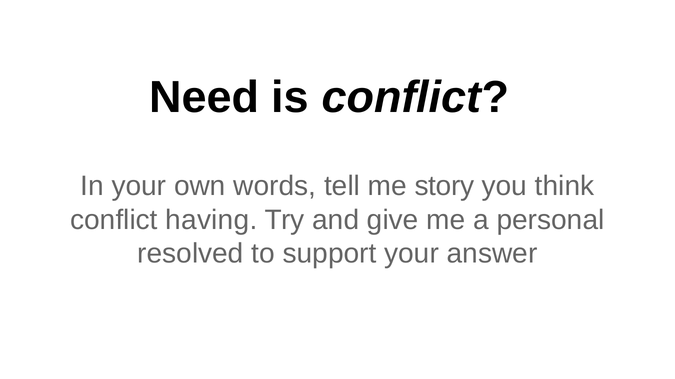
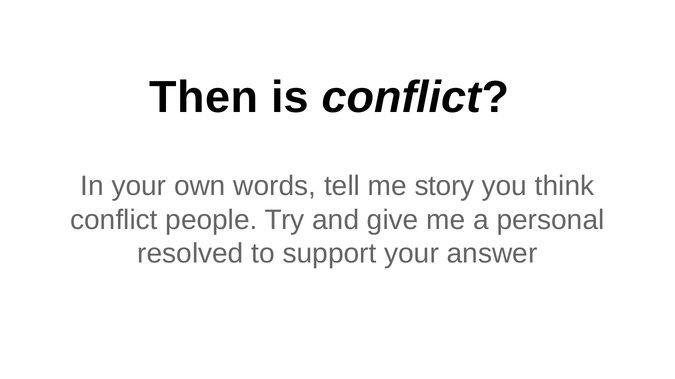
Need: Need -> Then (204, 98)
having: having -> people (211, 220)
